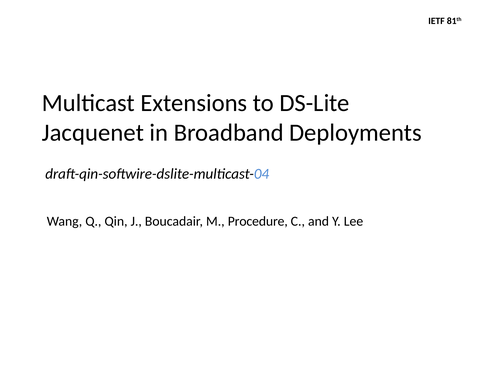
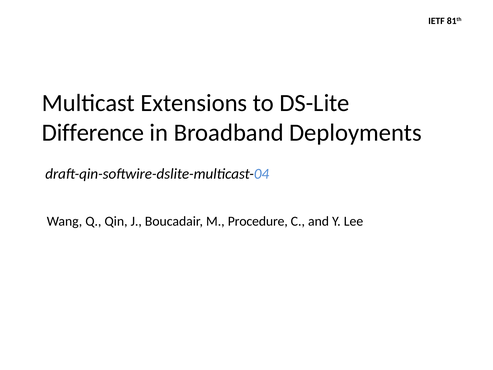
Jacquenet: Jacquenet -> Difference (93, 132)
